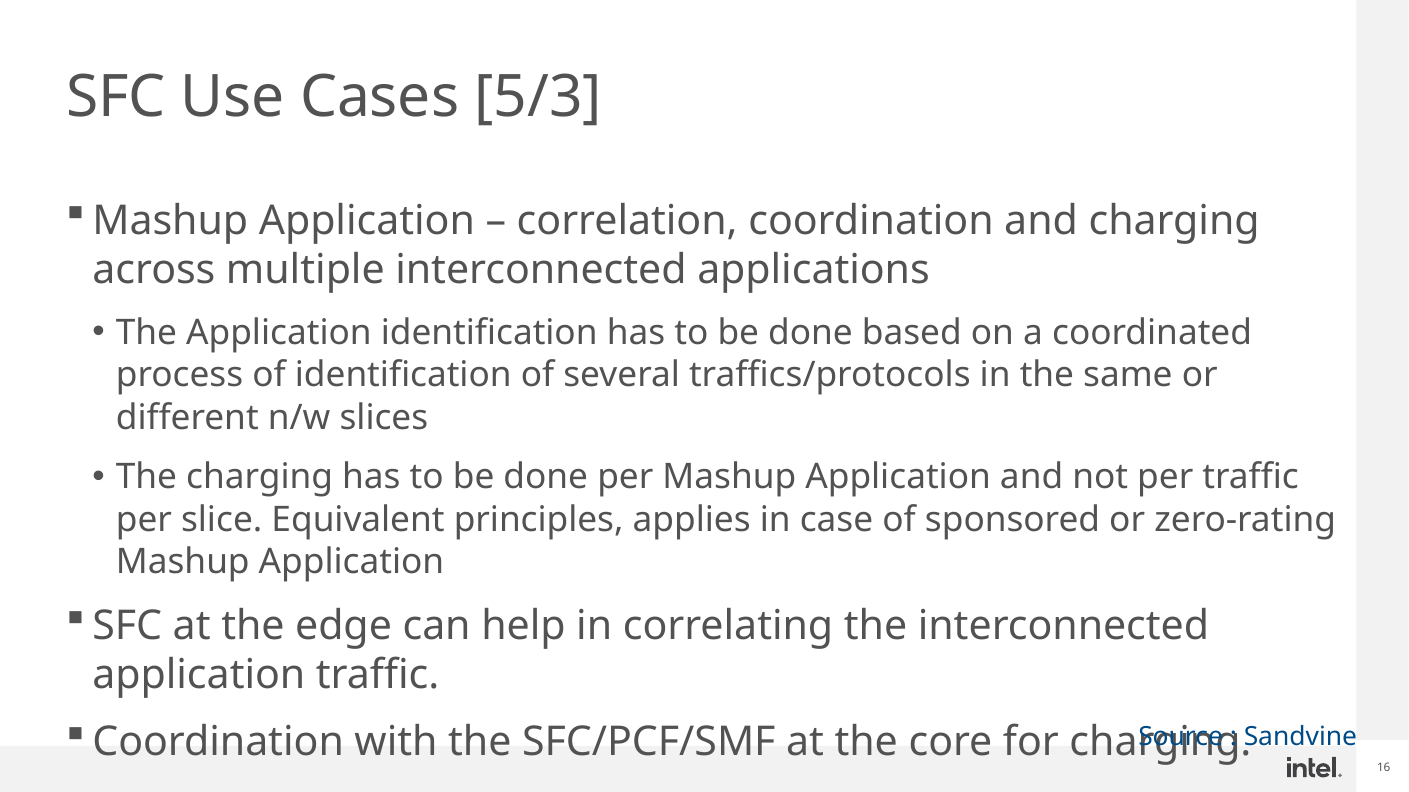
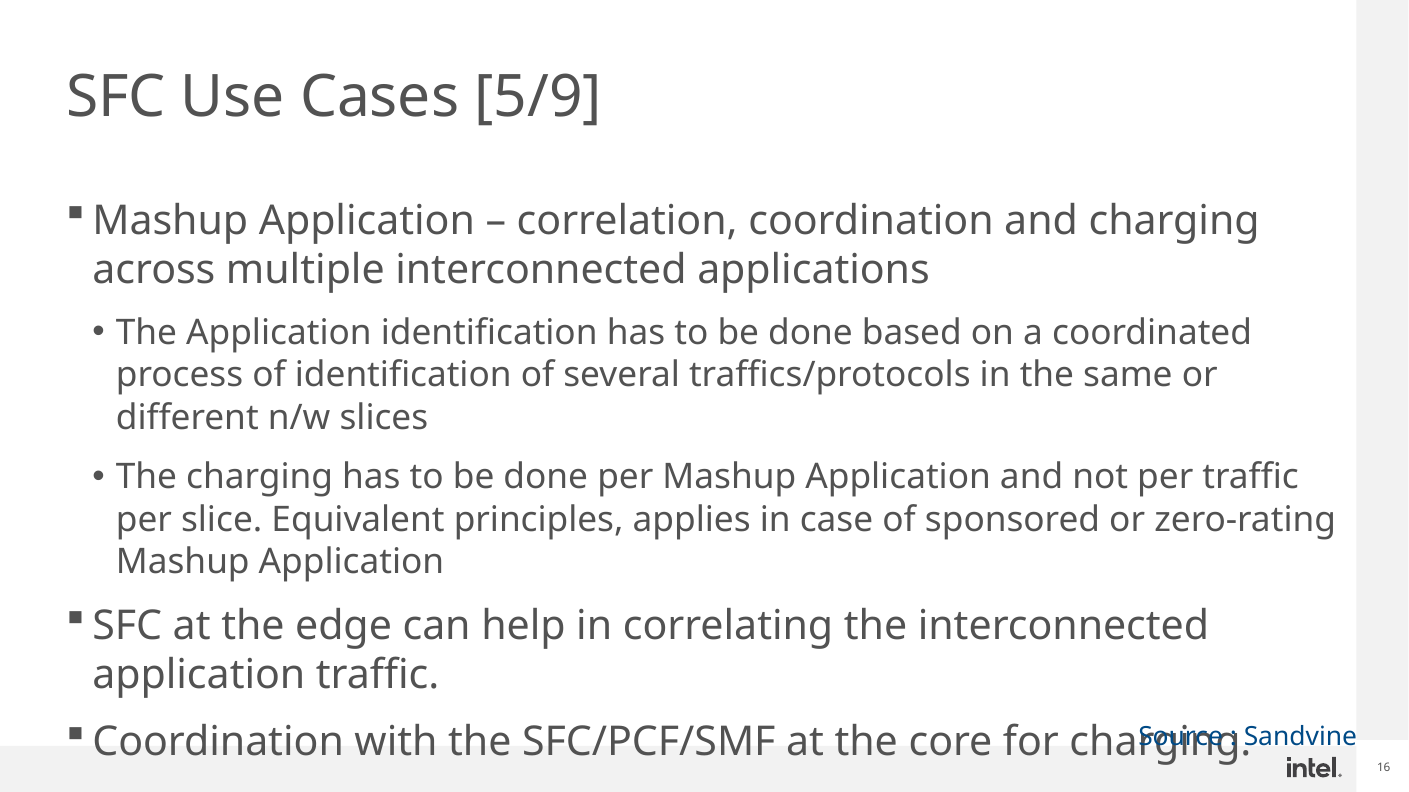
5/3: 5/3 -> 5/9 (538, 97)
